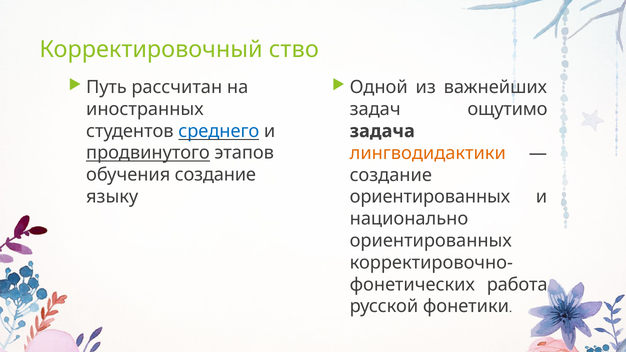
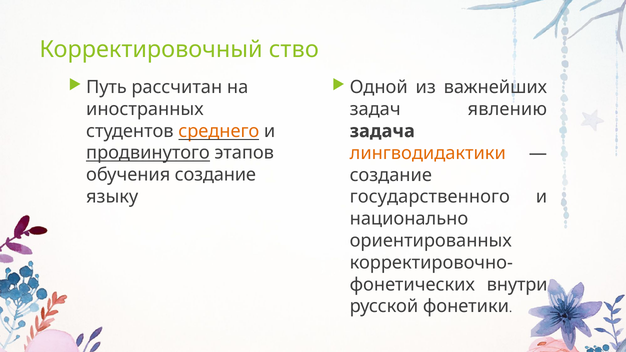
ощутимо: ощутимо -> явлению (507, 109)
среднего colour: blue -> orange (219, 131)
ориентированных: ориентированных -> государственного (430, 197)
работа: работа -> внутри (517, 285)
